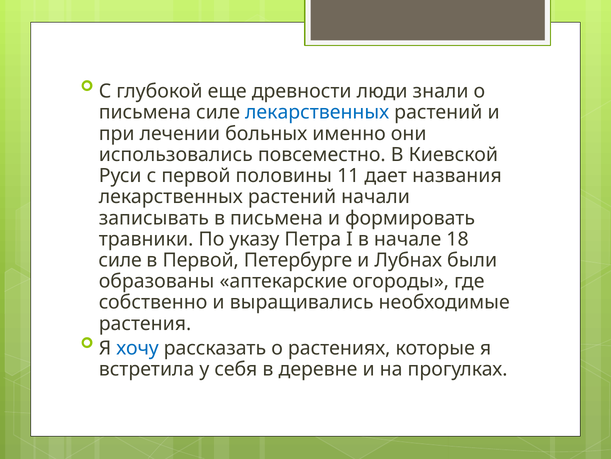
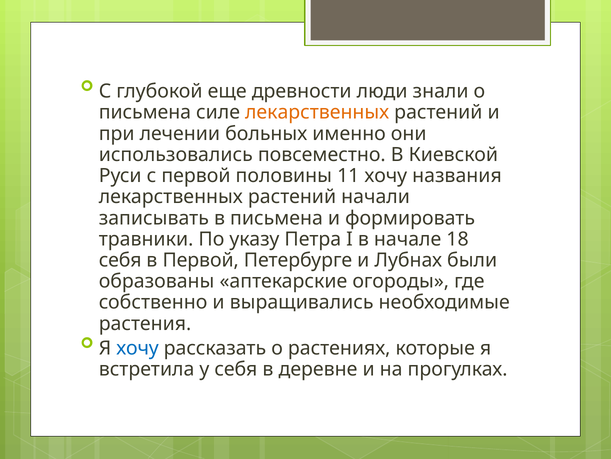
лекарственных colour: blue -> orange (317, 112)
11 дает: дает -> хочу (386, 176)
силе: силе -> себя (120, 260)
